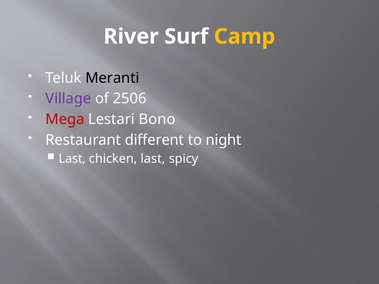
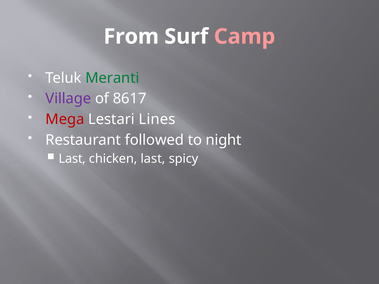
River: River -> From (131, 37)
Camp colour: yellow -> pink (245, 37)
Meranti colour: black -> green (112, 78)
2506: 2506 -> 8617 (130, 99)
Bono: Bono -> Lines (157, 119)
different: different -> followed (154, 140)
